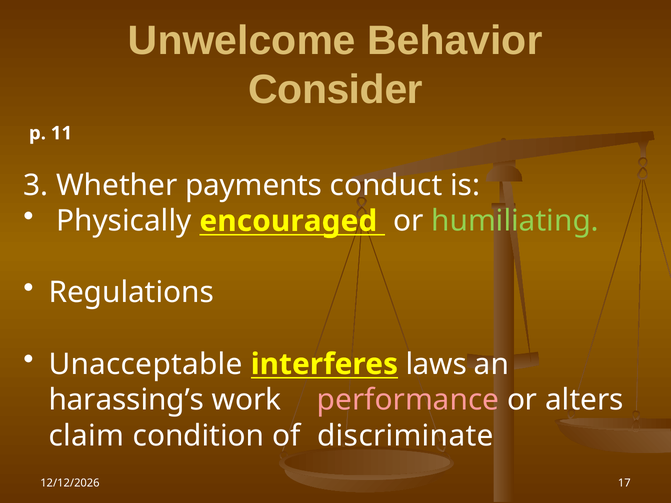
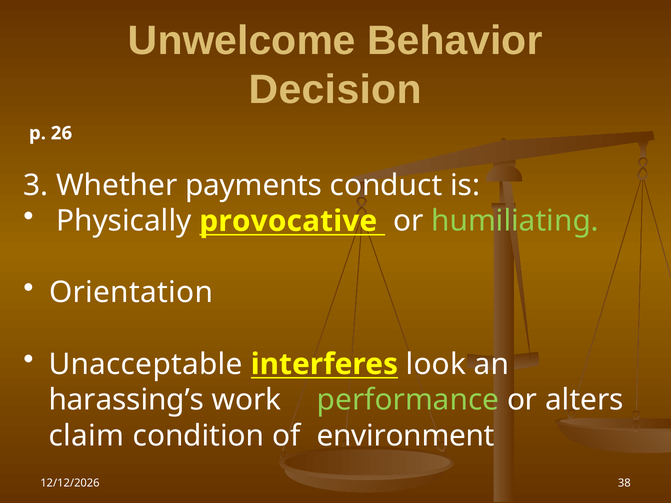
Consider: Consider -> Decision (335, 90)
11: 11 -> 26 (61, 133)
encouraged: encouraged -> provocative (288, 221)
Regulations: Regulations -> Orientation (131, 293)
laws: laws -> look (436, 364)
performance colour: pink -> light green (408, 400)
discriminate: discriminate -> environment (406, 436)
17: 17 -> 38 (624, 483)
